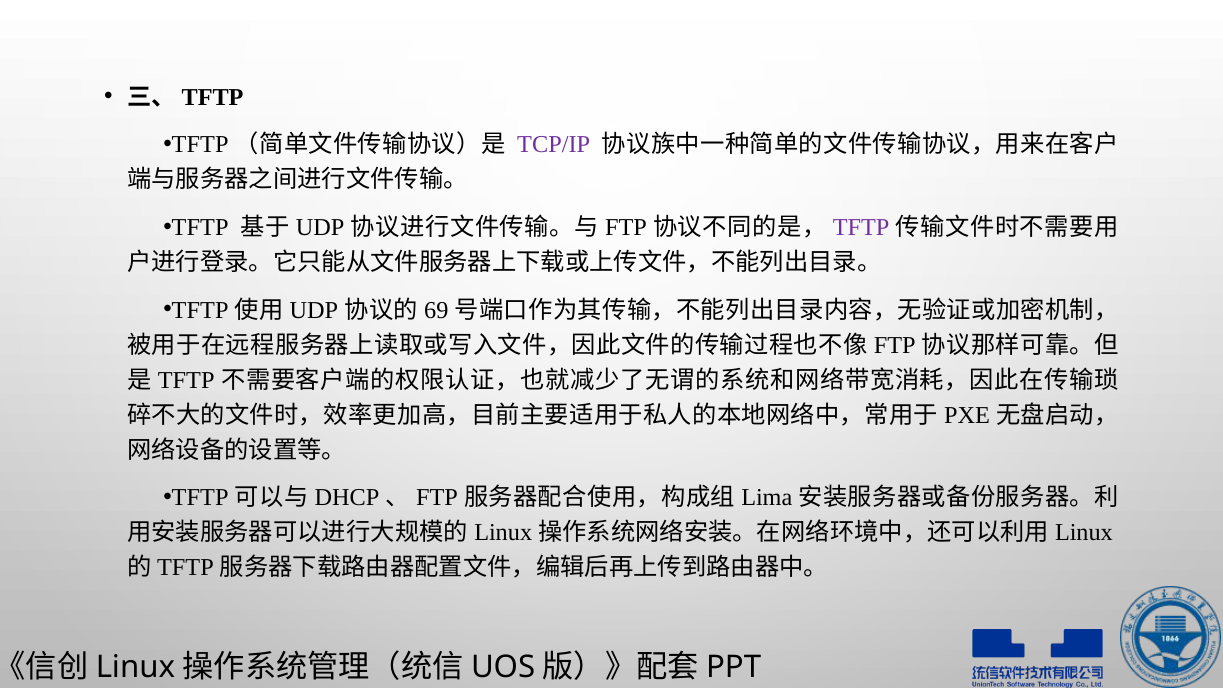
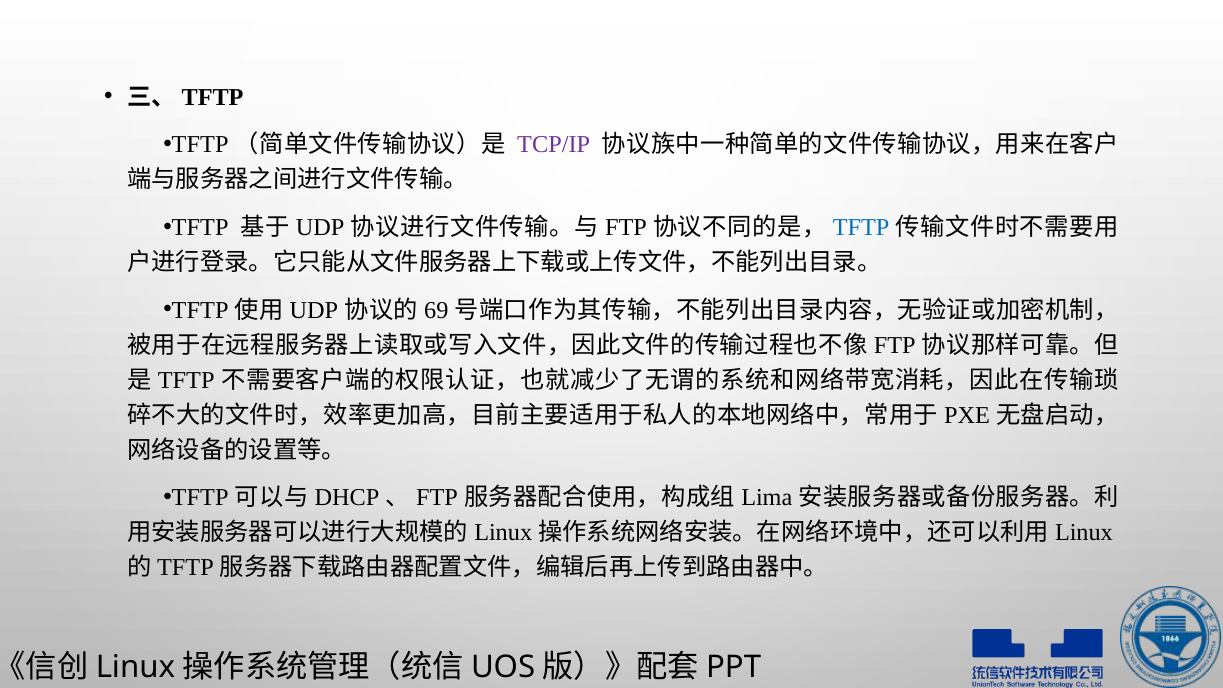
TFTP colour: purple -> blue (861, 228)
